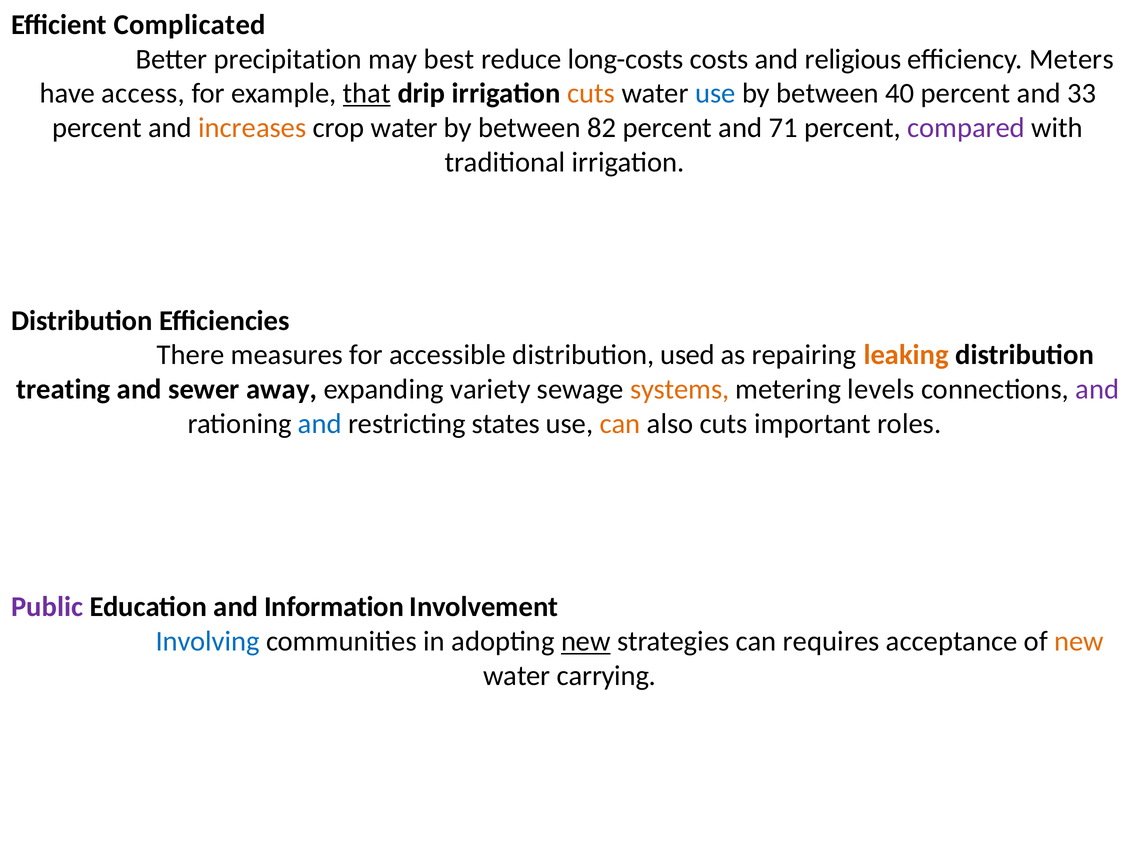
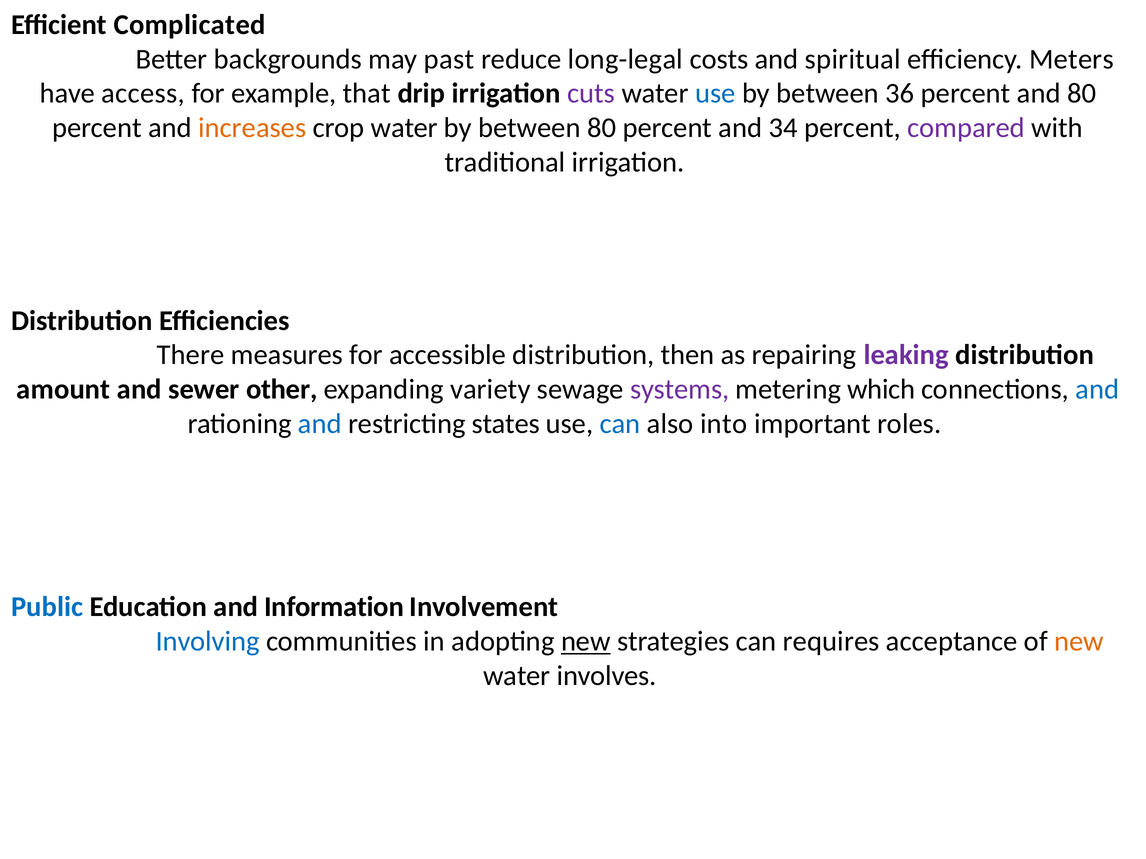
precipitation: precipitation -> backgrounds (288, 59)
best: best -> past (449, 59)
long-costs: long-costs -> long-legal (625, 59)
religious: religious -> spiritual (853, 59)
that underline: present -> none (367, 94)
cuts colour: orange -> purple (591, 94)
40: 40 -> 36 (900, 94)
and 33: 33 -> 80 (1082, 94)
between 82: 82 -> 80 (602, 128)
71: 71 -> 34 (783, 128)
used: used -> then (688, 355)
leaking colour: orange -> purple (906, 355)
treating: treating -> amount (63, 390)
away: away -> other (282, 390)
systems colour: orange -> purple (680, 390)
levels: levels -> which (881, 390)
and colour: purple -> blue (1097, 390)
can colour: orange -> blue (620, 424)
also cuts: cuts -> into (724, 424)
Public colour: purple -> blue (47, 607)
carrying: carrying -> involves (607, 676)
